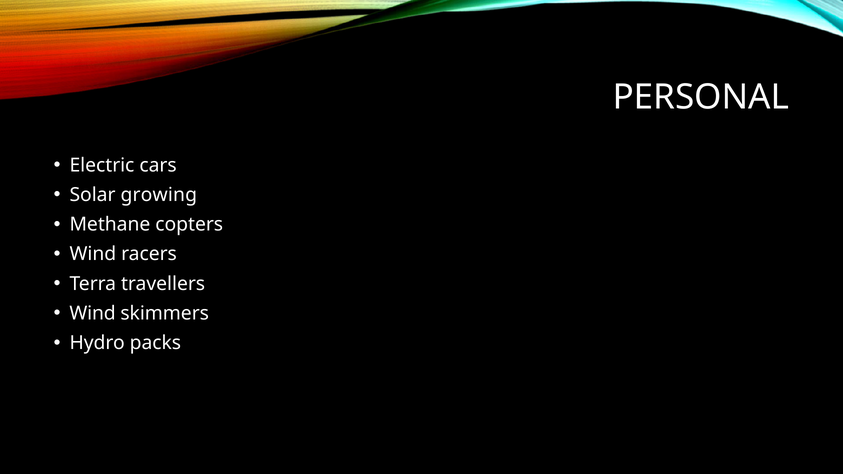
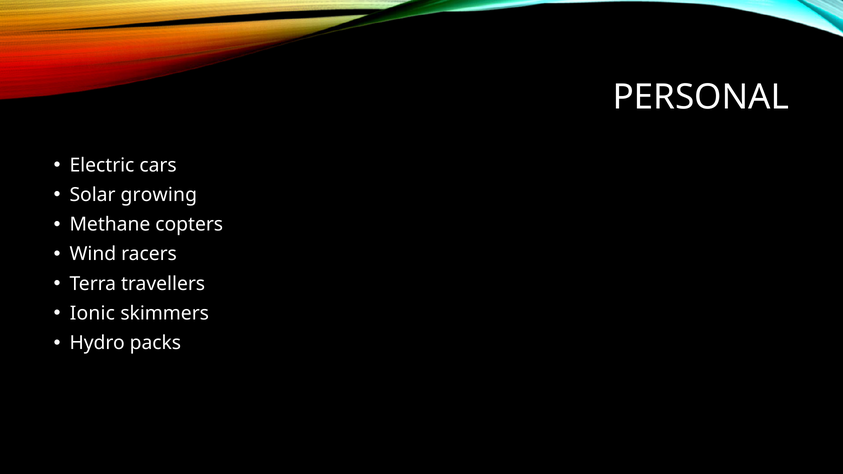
Wind: Wind -> Ionic (92, 313)
